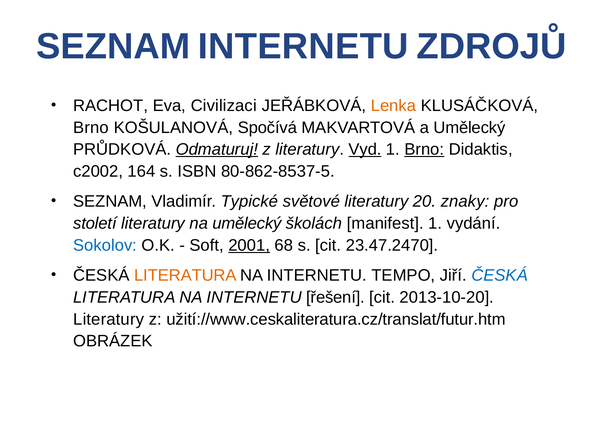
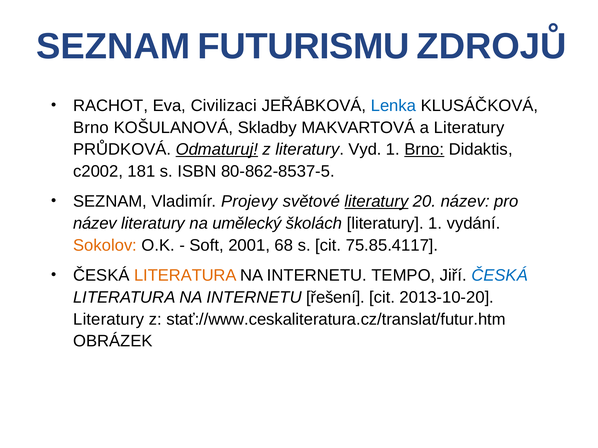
SEZNAM INTERNETU: INTERNETU -> FUTURISMU (304, 46)
Lenka colour: orange -> blue (393, 106)
Spočívá: Spočívá -> Skladby (267, 128)
a Umělecký: Umělecký -> Literatury (469, 128)
Vyd underline: present -> none (365, 150)
164: 164 -> 181 (141, 172)
Typické: Typické -> Projevy (249, 202)
literatury underline: none -> present (376, 202)
20 znaky: znaky -> název (465, 202)
století: století -> název (95, 224)
školách manifest: manifest -> literatury (385, 224)
Sokolov colour: blue -> orange (105, 246)
2001 underline: present -> none (249, 246)
23.47.2470: 23.47.2470 -> 75.85.4117 (392, 246)
užití://www.ceskaliteratura.cz/translat/futur.htm: užití://www.ceskaliteratura.cz/translat/futur.htm -> stať://www.ceskaliteratura.cz/translat/futur.htm (336, 320)
